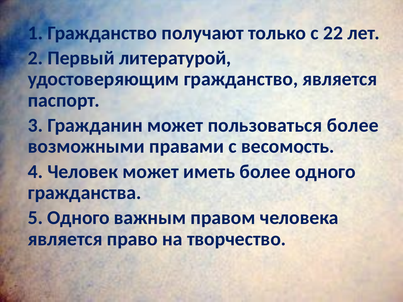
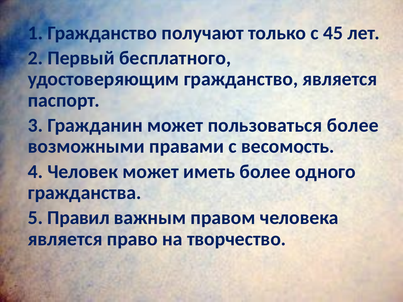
22: 22 -> 45 (333, 33)
литературой: литературой -> бесплатного (175, 58)
5 Одного: Одного -> Правил (78, 218)
